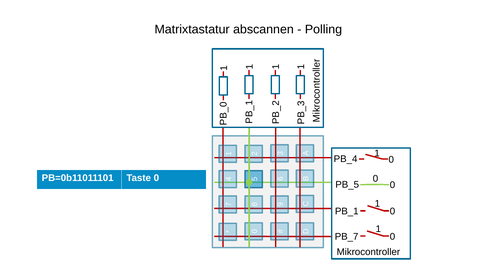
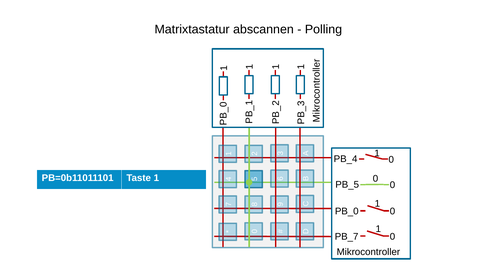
Taste 0: 0 -> 1 (156, 178)
PB_1: PB_1 -> PB_0 (347, 212)
